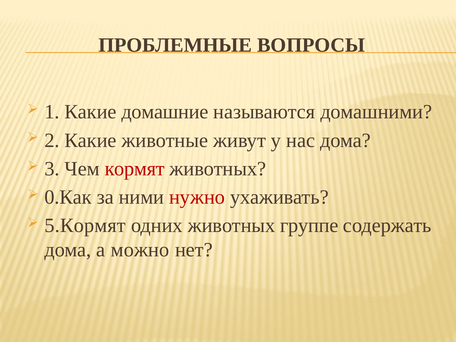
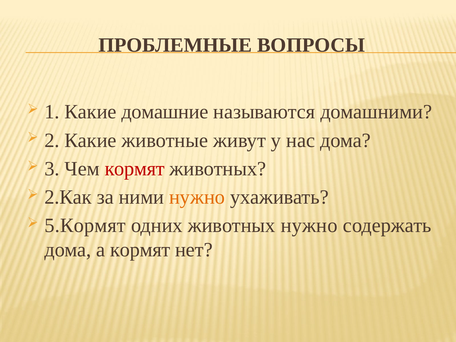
0.Как: 0.Как -> 2.Как (68, 197)
нужно colour: red -> orange (197, 197)
животных группе: группе -> нужно (309, 226)
а можно: можно -> кормят (140, 250)
